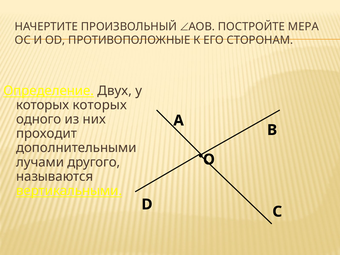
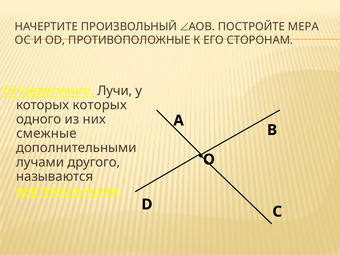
Двух: Двух -> Лучи (115, 91)
проходит: проходит -> смежные (46, 134)
